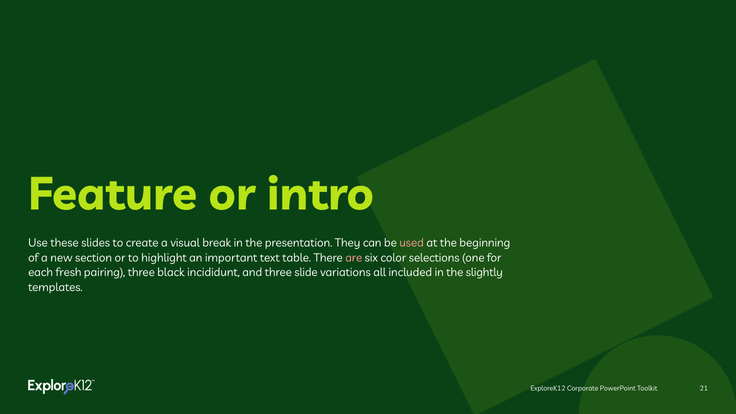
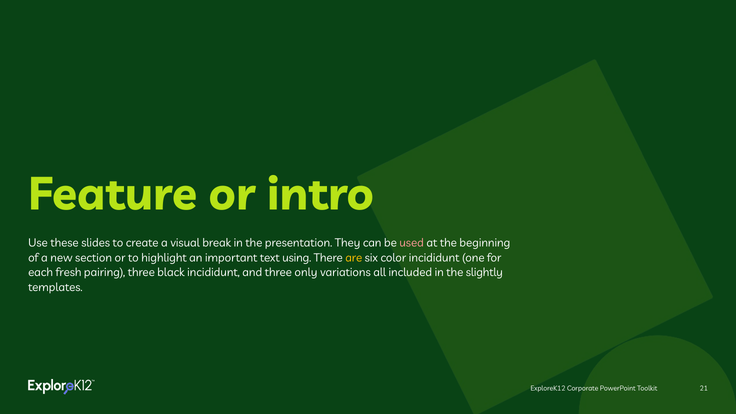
table: table -> using (297, 258)
are colour: pink -> yellow (354, 258)
color selections: selections -> incididunt (434, 258)
slide: slide -> only (306, 273)
